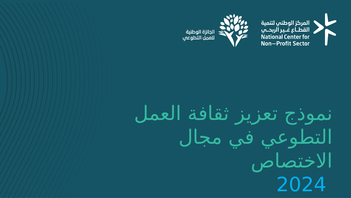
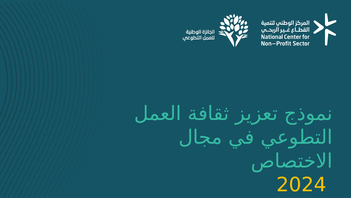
2024 colour: light blue -> yellow (301, 184)
